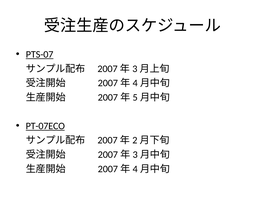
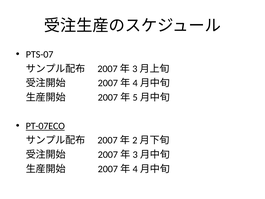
PTS-07 underline: present -> none (40, 54)
